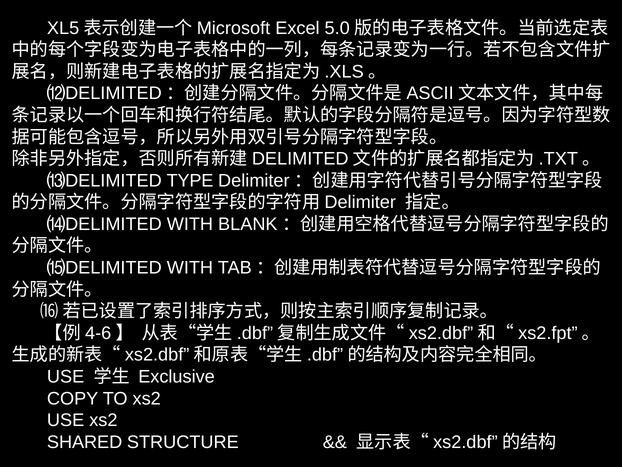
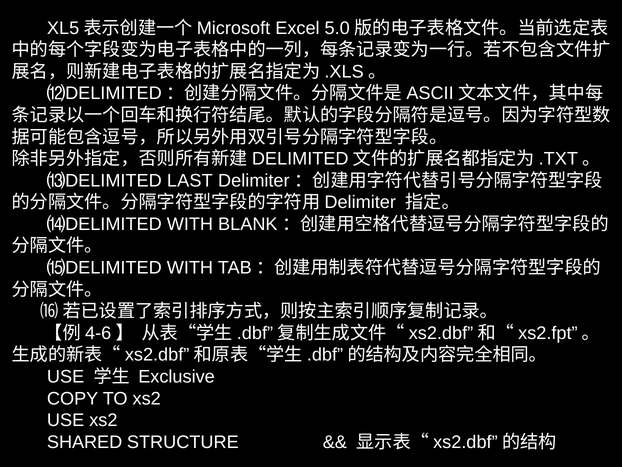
TYPE: TYPE -> LAST (190, 180)
